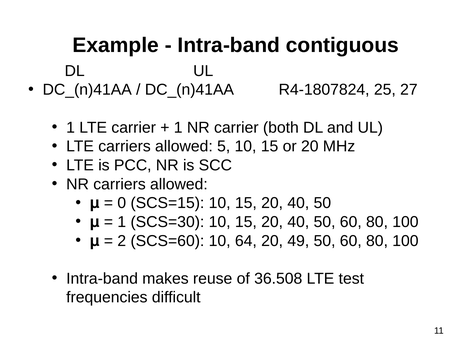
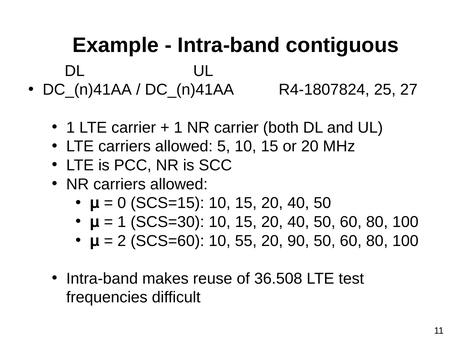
64: 64 -> 55 (246, 241)
49: 49 -> 90 (298, 241)
